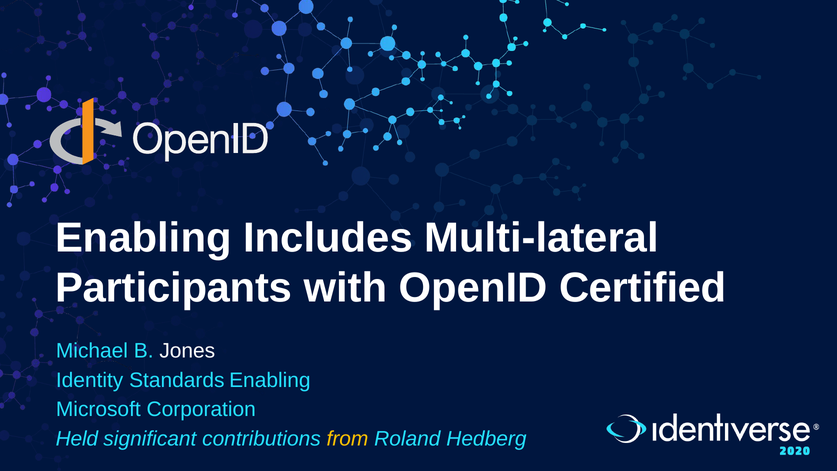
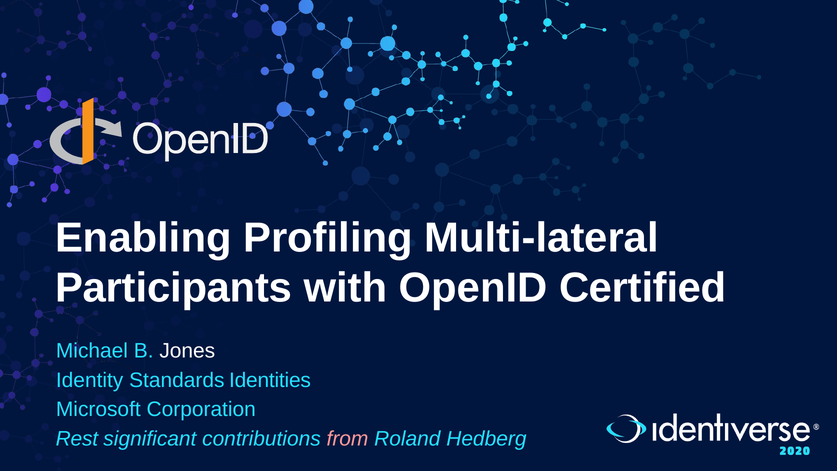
Includes: Includes -> Profiling (328, 238)
Standards Enabling: Enabling -> Identities (270, 380)
Held: Held -> Rest (77, 439)
from colour: yellow -> pink (347, 439)
